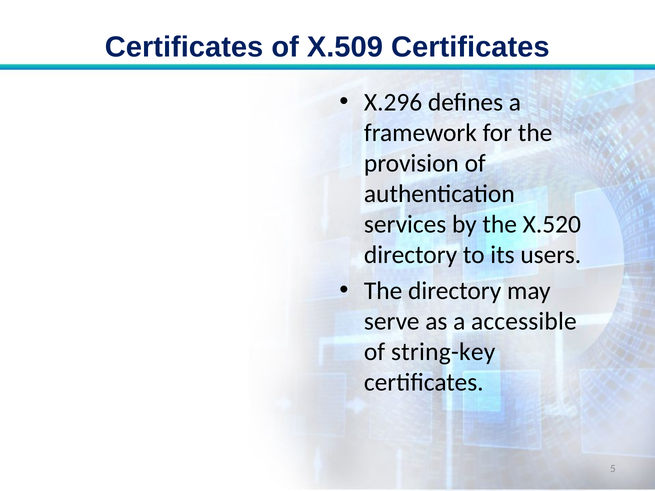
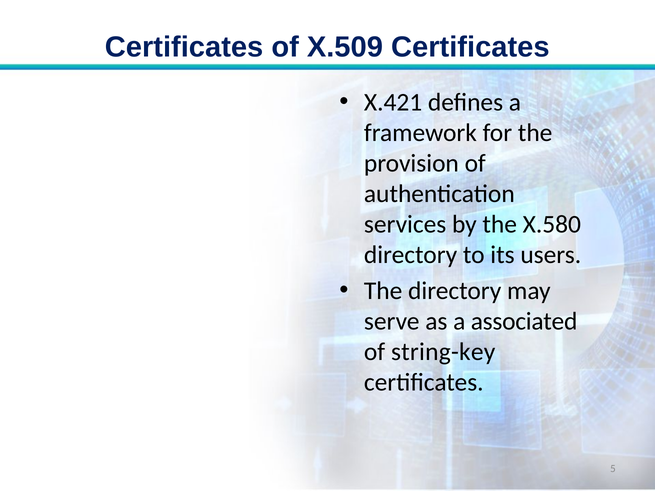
X.296: X.296 -> X.421 (393, 102)
X.520: X.520 -> X.580 (552, 225)
accessible: accessible -> associated (524, 321)
